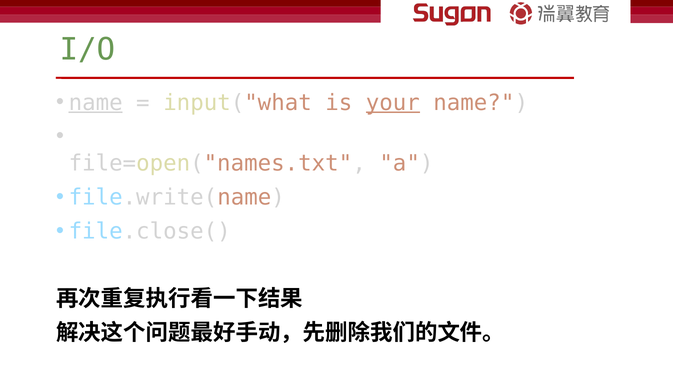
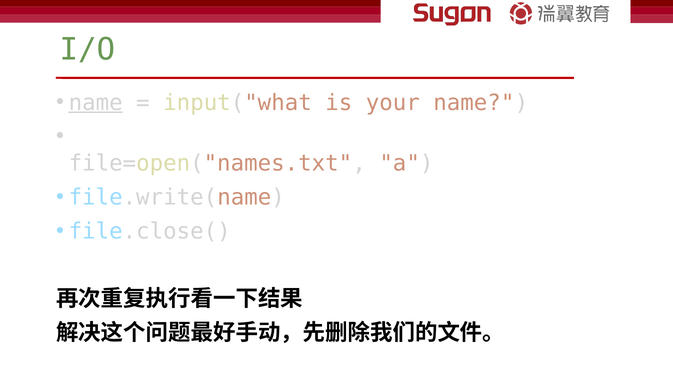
your underline: present -> none (393, 103)
